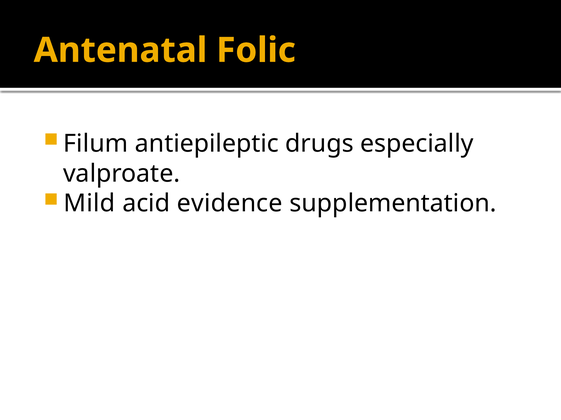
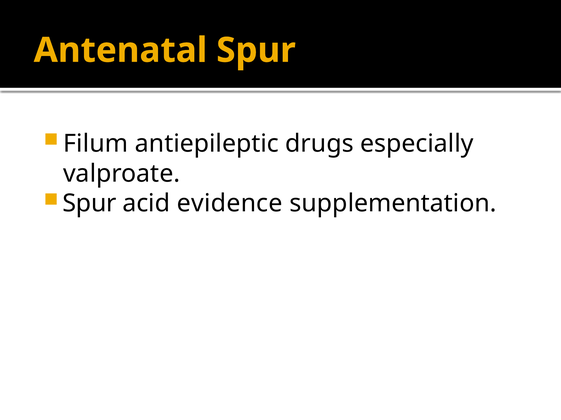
Antenatal Folic: Folic -> Spur (256, 50)
Mild: Mild -> Spur (90, 204)
